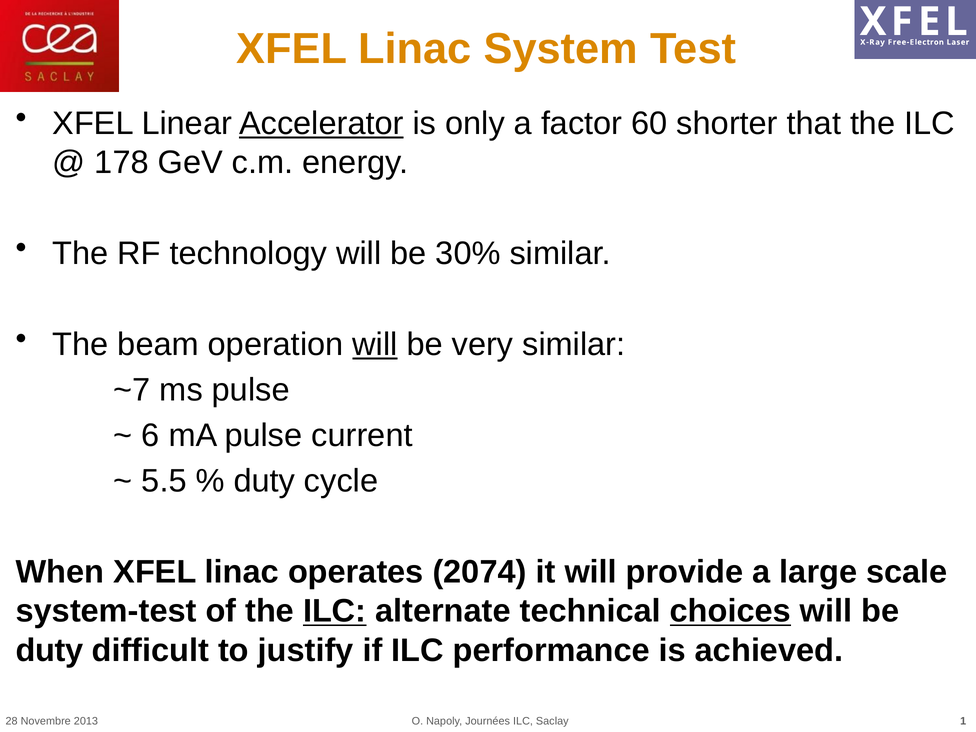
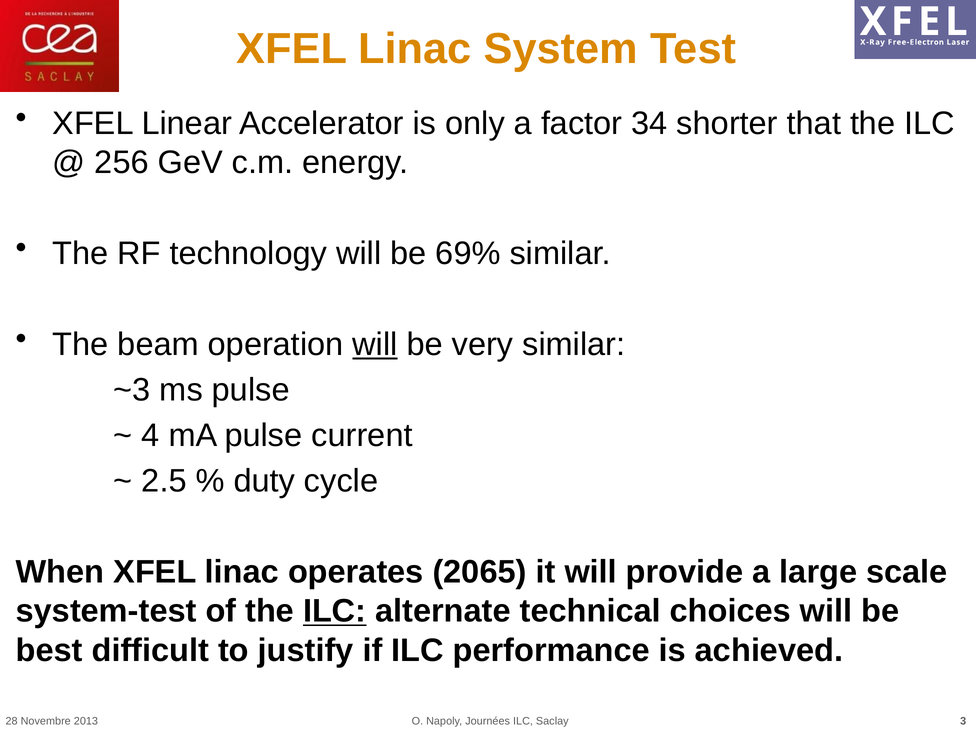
Accelerator underline: present -> none (321, 123)
60: 60 -> 34 (649, 123)
178: 178 -> 256 (122, 162)
30%: 30% -> 69% (468, 253)
~7: ~7 -> ~3 (132, 390)
6: 6 -> 4 (150, 436)
5.5: 5.5 -> 2.5 (164, 481)
2074: 2074 -> 2065 (480, 572)
choices underline: present -> none (730, 611)
duty: duty -> best (49, 650)
1: 1 -> 3 (963, 721)
